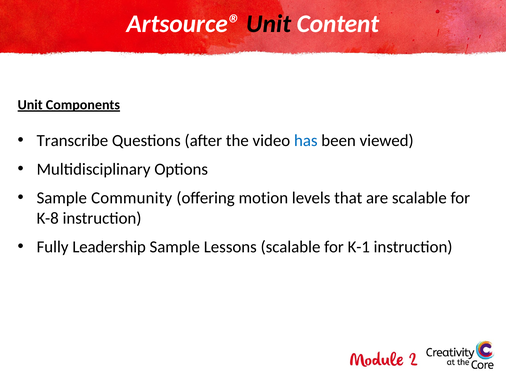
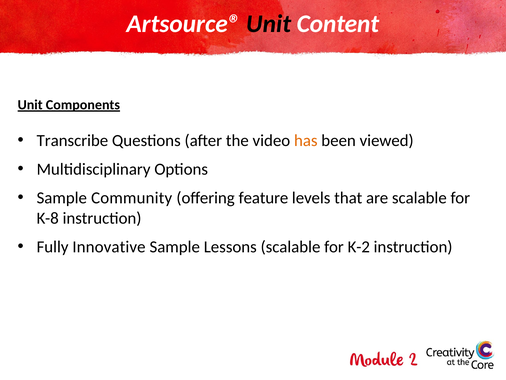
has colour: blue -> orange (306, 140)
motion: motion -> feature (263, 198)
Leadership: Leadership -> Innovative (109, 247)
K-1: K-1 -> K-2 (359, 247)
